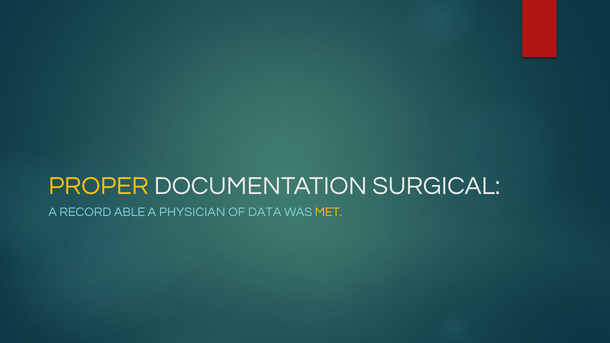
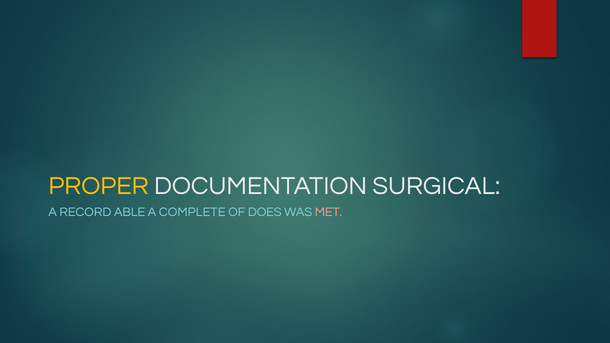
PHYSICIAN: PHYSICIAN -> COMPLETE (192, 212)
DATA: DATA -> DOES (265, 212)
MET colour: yellow -> pink (329, 212)
